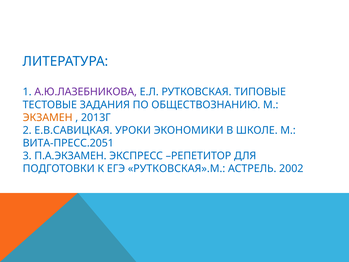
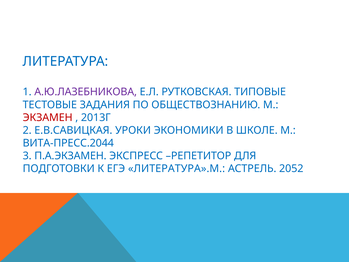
ЭКЗАМЕН colour: orange -> red (48, 117)
ВИТА-ПРЕСС.2051: ВИТА-ПРЕСС.2051 -> ВИТА-ПРЕСС.2044 (68, 143)
РУТКОВСКАЯ».М: РУТКОВСКАЯ».М -> ЛИТЕРАТУРА».М (177, 169)
2002: 2002 -> 2052 (291, 169)
